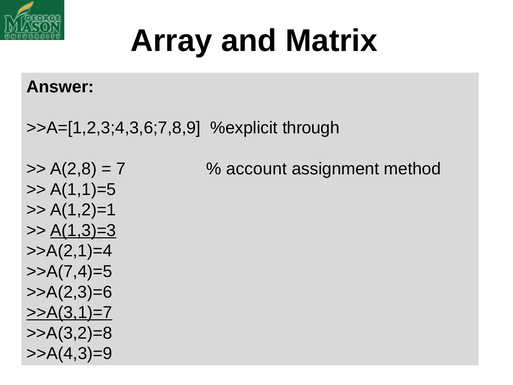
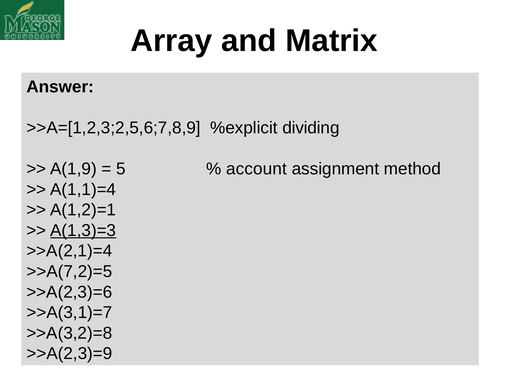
>>A=[1,2,3;4,3,6;7,8,9: >>A=[1,2,3;4,3,6;7,8,9 -> >>A=[1,2,3;2,5,6;7,8,9 (114, 128)
through: through -> dividing (311, 128)
A(2,8: A(2,8 -> A(1,9 (73, 169)
7: 7 -> 5 (121, 169)
A(1,1)=5: A(1,1)=5 -> A(1,1)=4 (83, 189)
>>A(7,4)=5: >>A(7,4)=5 -> >>A(7,2)=5 (69, 271)
>>A(3,1)=7 underline: present -> none (69, 312)
>>A(4,3)=9: >>A(4,3)=9 -> >>A(2,3)=9 (69, 353)
